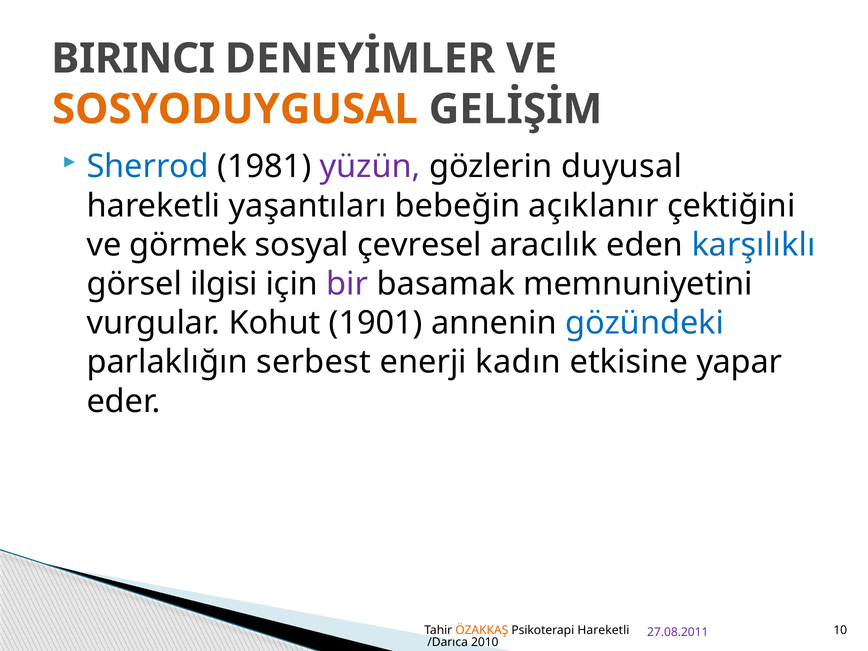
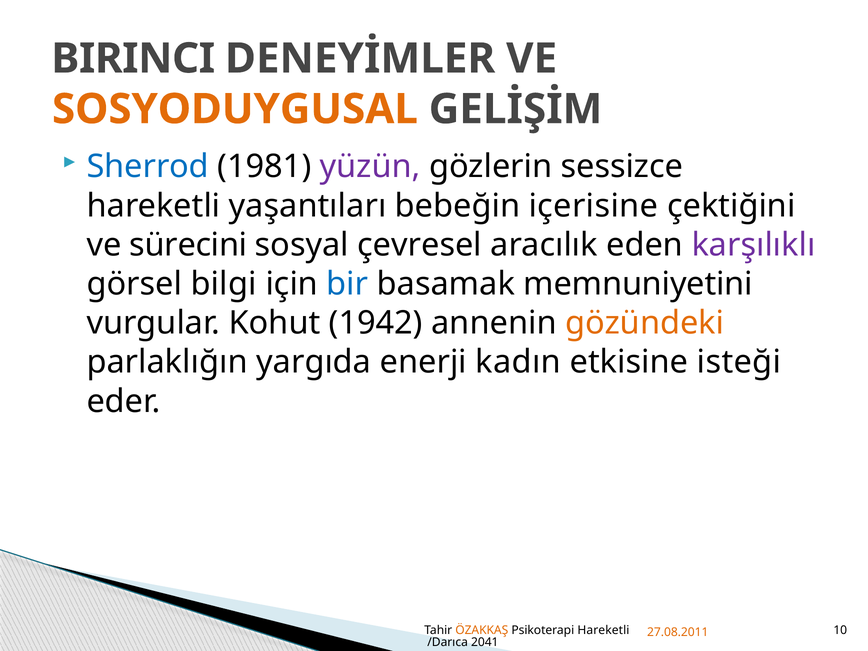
duyusal: duyusal -> sessizce (622, 167)
açıklanır: açıklanır -> içerisine (593, 206)
görmek: görmek -> sürecini (188, 245)
karşılıklı colour: blue -> purple (754, 245)
ilgisi: ilgisi -> bilgi (224, 284)
bir colour: purple -> blue (347, 284)
1901: 1901 -> 1942 (376, 323)
gözündeki colour: blue -> orange (645, 323)
serbest: serbest -> yargıda (314, 362)
yapar: yapar -> isteği (739, 362)
27.08.2011 colour: purple -> orange (678, 632)
2010: 2010 -> 2041 (485, 642)
